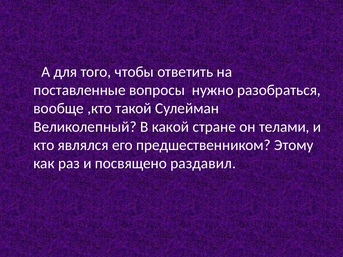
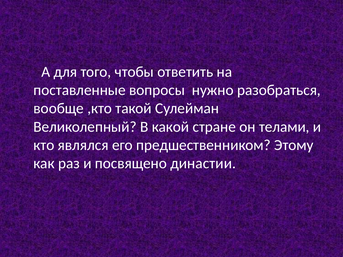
раздавил: раздавил -> династии (203, 163)
